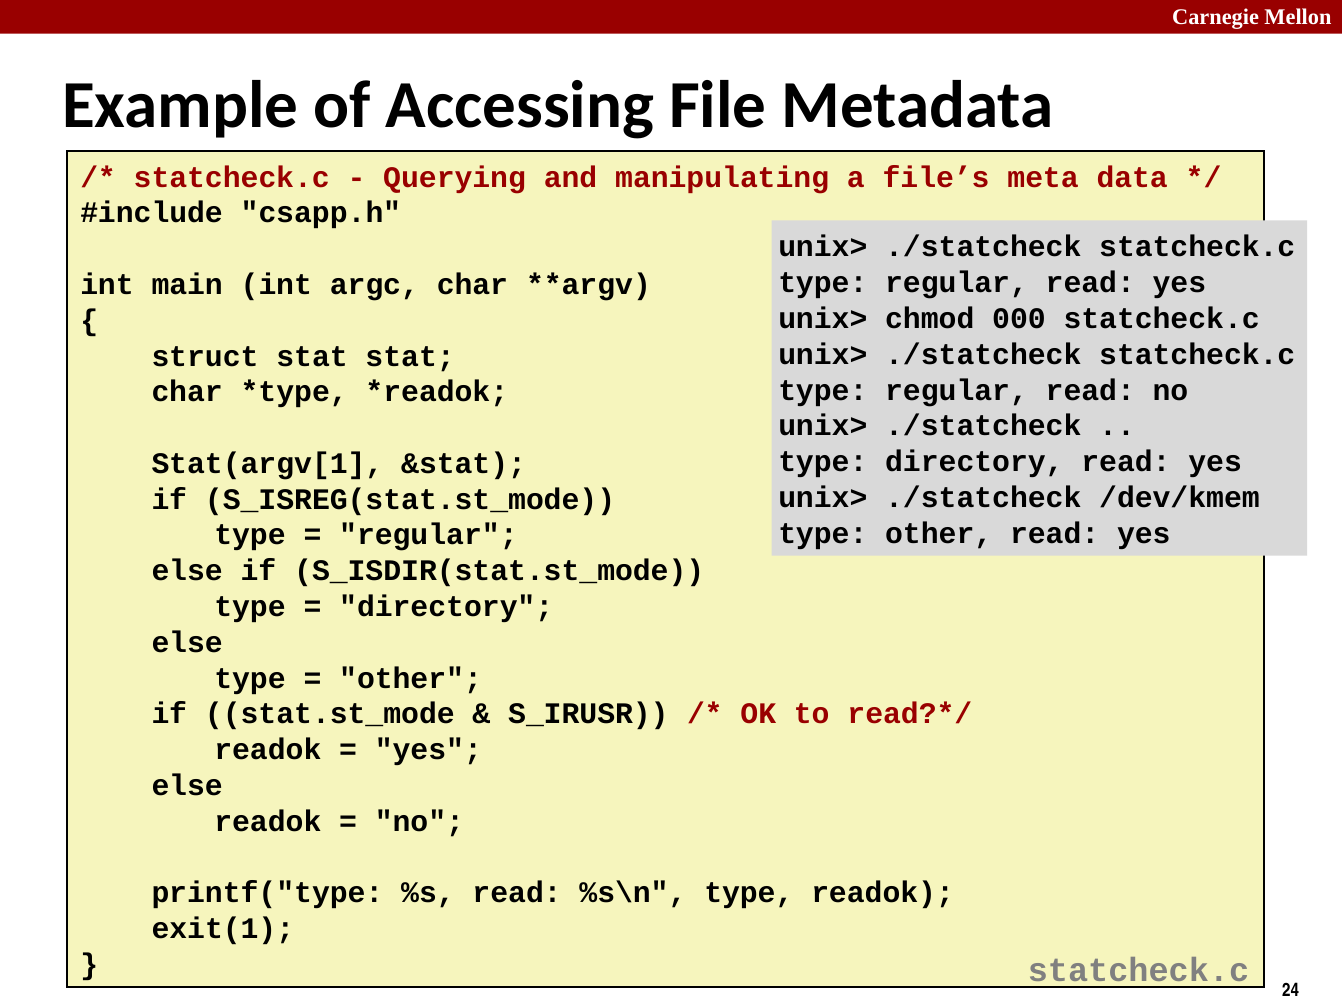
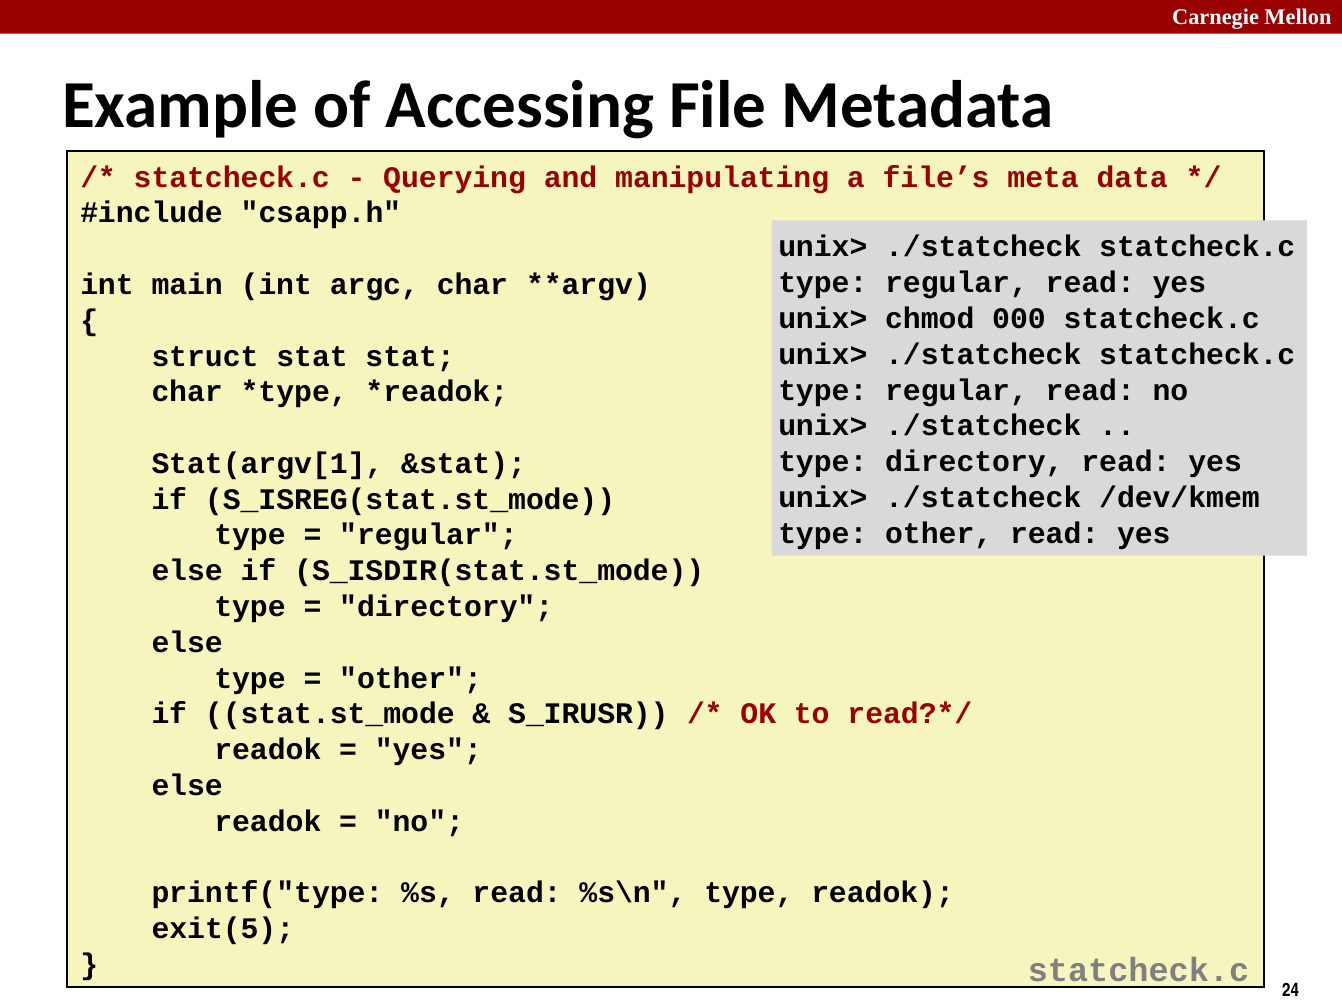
exit(1: exit(1 -> exit(5 (223, 928)
